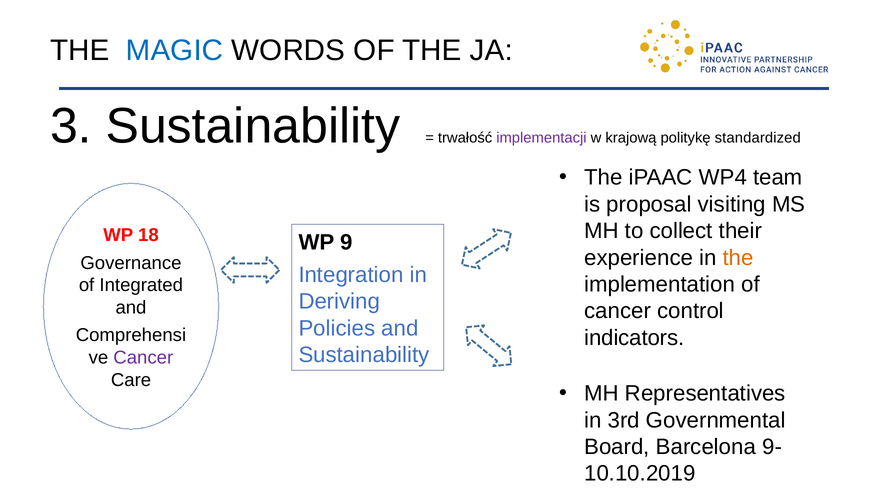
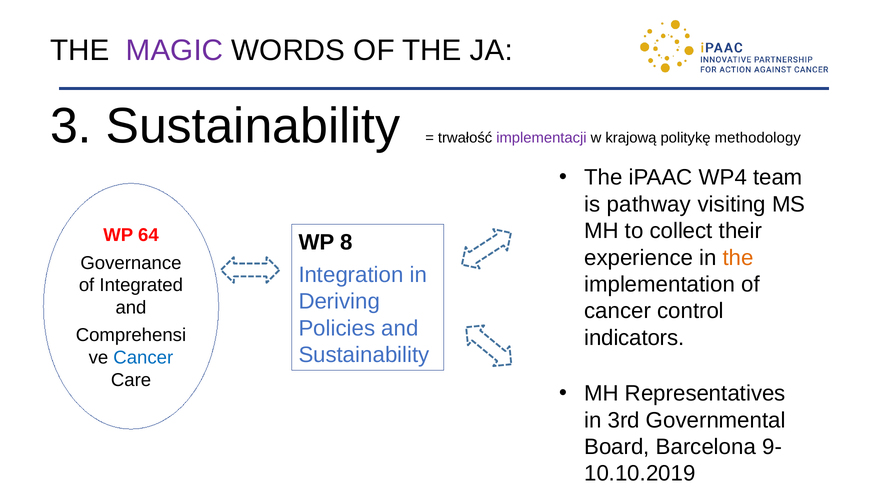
MAGIC colour: blue -> purple (175, 50)
standardized: standardized -> methodology (758, 138)
proposal: proposal -> pathway (649, 204)
18: 18 -> 64 (148, 235)
9: 9 -> 8 (346, 242)
Cancer colour: purple -> blue (143, 357)
